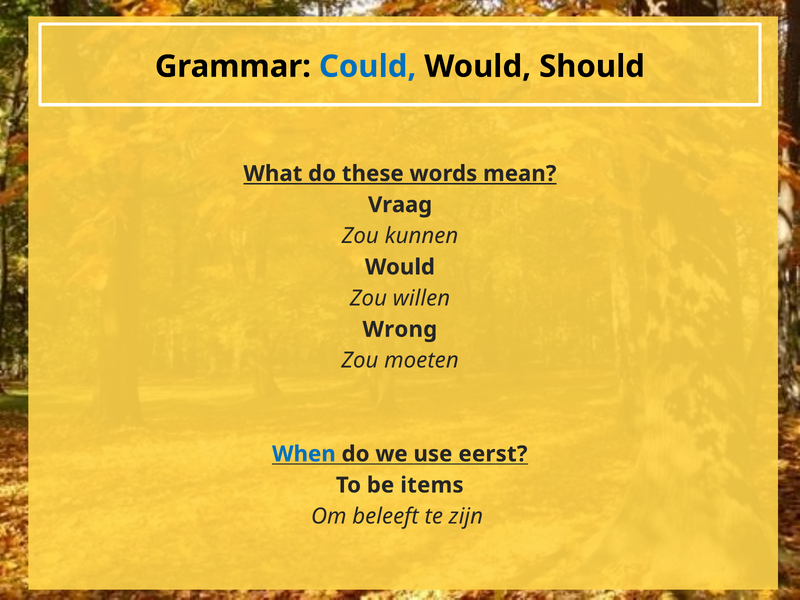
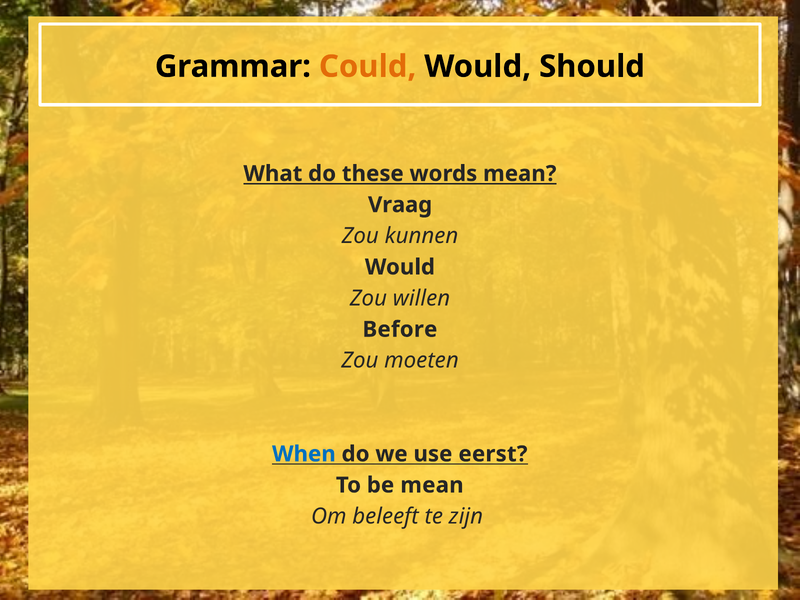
Could colour: blue -> orange (368, 67)
Wrong: Wrong -> Before (400, 329)
be items: items -> mean (432, 485)
